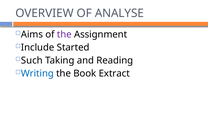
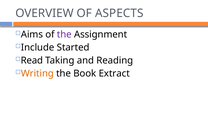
ANALYSE: ANALYSE -> ASPECTS (119, 13)
Such: Such -> Read (32, 60)
Writing colour: blue -> orange (37, 73)
